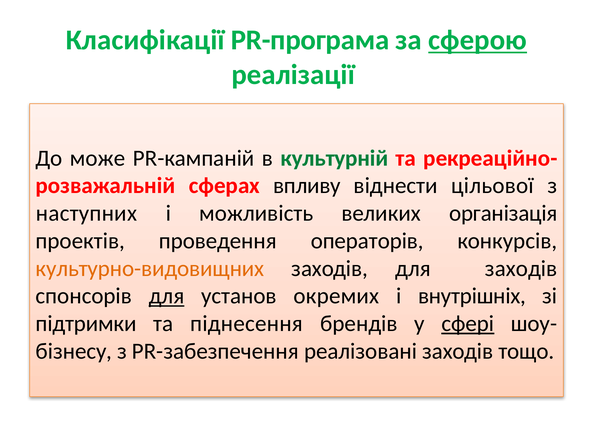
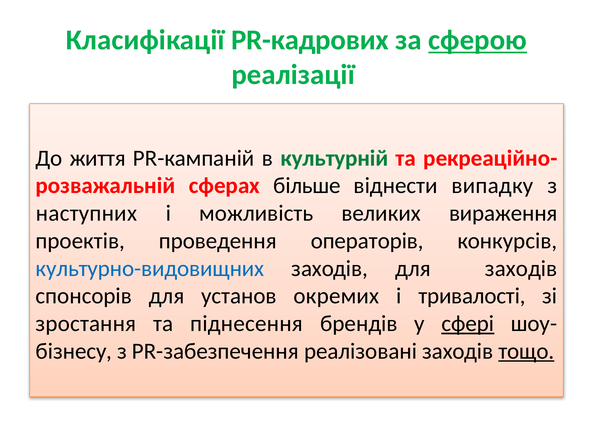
PR-програма: PR-програма -> PR-кадрових (310, 40)
може: може -> життя (98, 158)
впливу: впливу -> більше (307, 186)
цільової: цільової -> випадку (492, 186)
організація: організація -> вираження (503, 214)
культурно-видовищних colour: orange -> blue (150, 269)
для underline: present -> none (167, 297)
внутрішніх: внутрішніх -> тривалості (472, 297)
підтримки: підтримки -> зростання (86, 324)
тощо underline: none -> present (526, 352)
